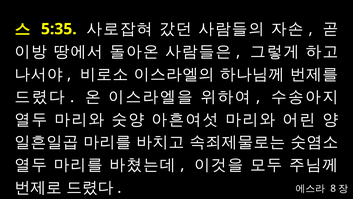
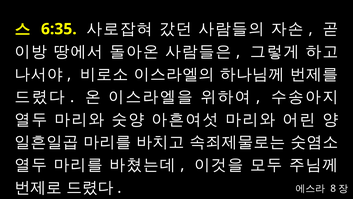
5:35: 5:35 -> 6:35 (59, 29)
